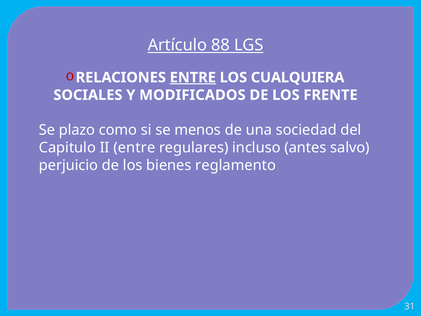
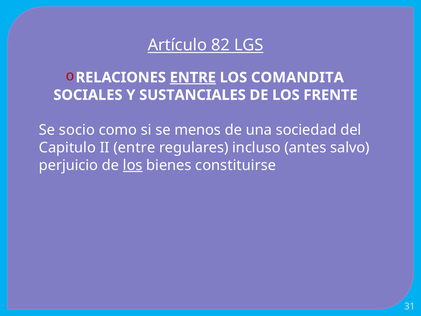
88: 88 -> 82 (221, 45)
CUALQUIERA: CUALQUIERA -> COMANDITA (297, 77)
MODIFICADOS: MODIFICADOS -> SUSTANCIALES (192, 95)
plazo: plazo -> socio (77, 130)
los underline: none -> present (133, 165)
reglamento: reglamento -> constituirse (236, 165)
